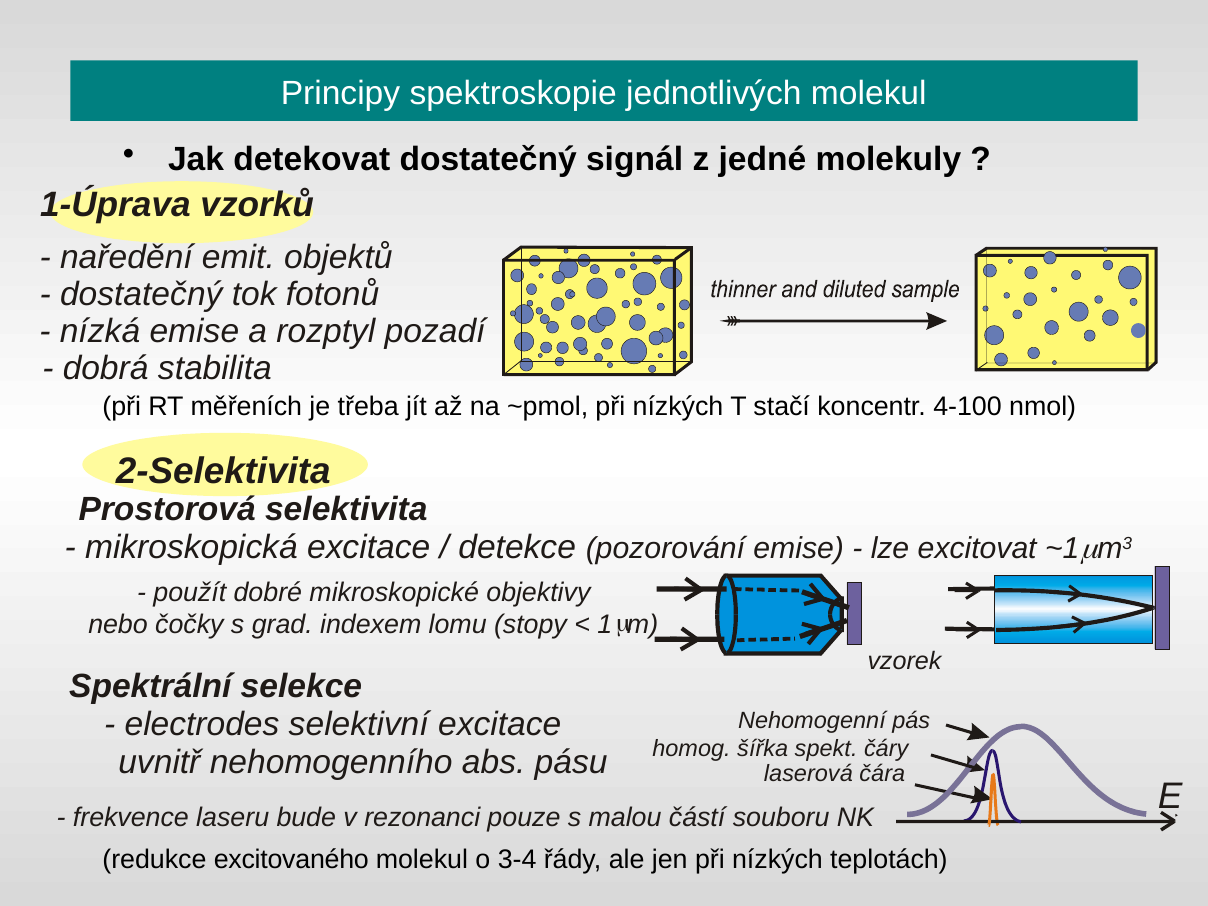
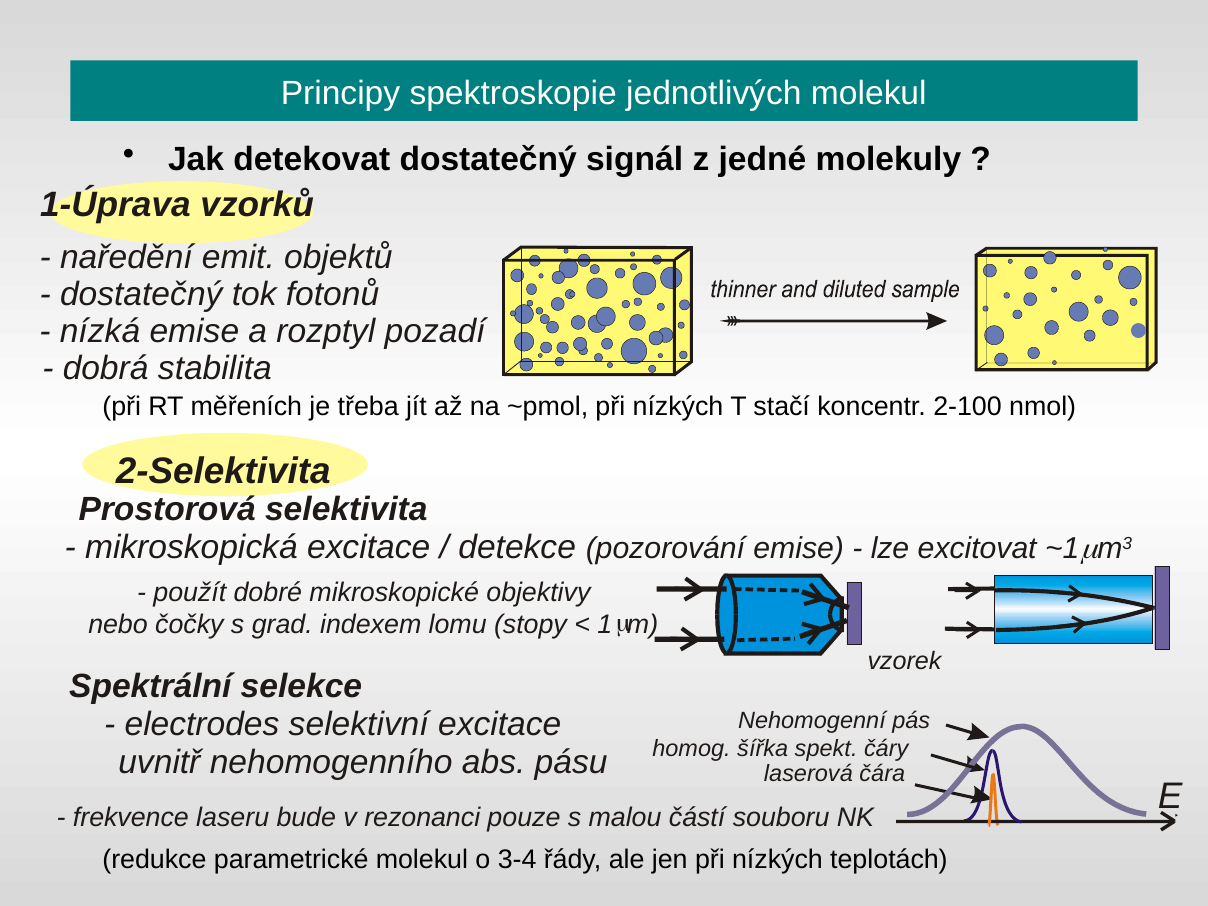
4-100: 4-100 -> 2-100 (968, 406)
excitovaného: excitovaného -> parametrické (291, 859)
